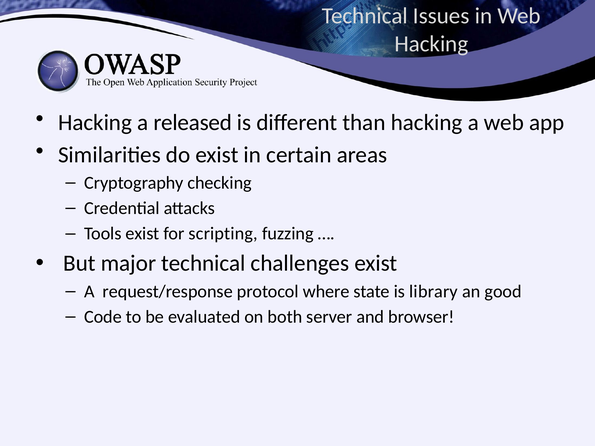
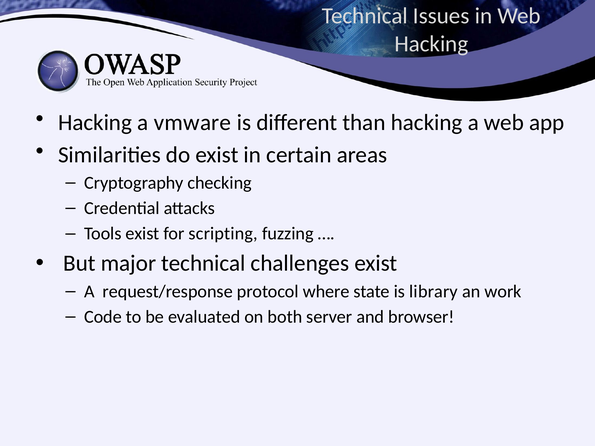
released: released -> vmware (193, 123)
good: good -> work (503, 292)
